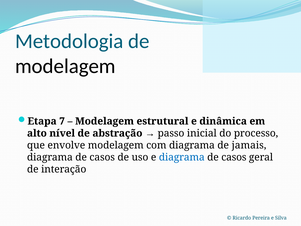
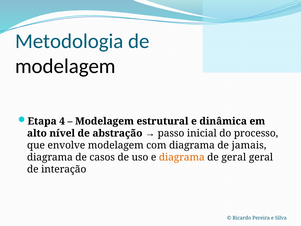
7: 7 -> 4 (62, 121)
diagrama colour: blue -> orange (182, 157)
casos: casos -> geral (234, 157)
